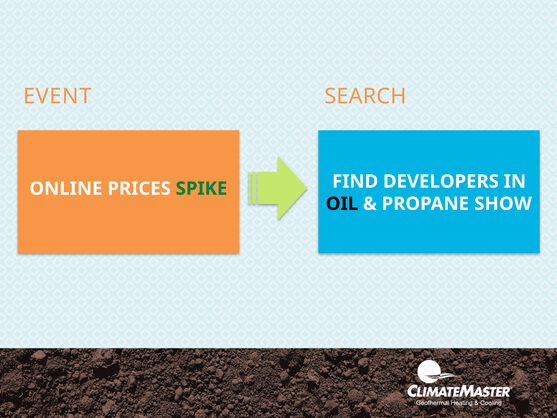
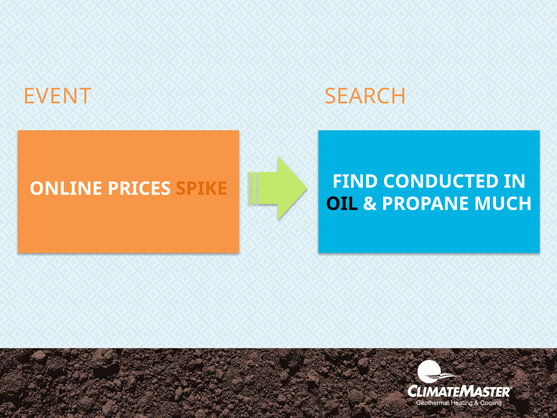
SPIKE colour: green -> orange (201, 189)
DEVELOPERS: DEVELOPERS -> CONDUCTED (441, 181)
SHOW: SHOW -> MUCH (503, 204)
